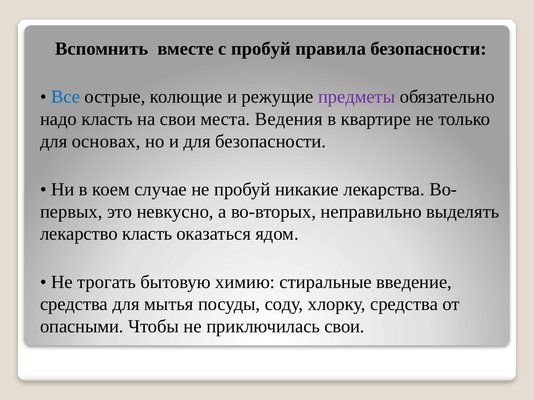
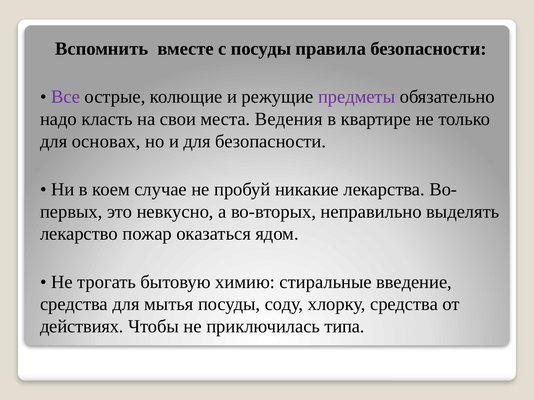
с пробуй: пробуй -> посуды (261, 49)
Все colour: blue -> purple (66, 97)
лекарство класть: класть -> пожар (147, 234)
опасными: опасными -> действиях (82, 327)
приключилась свои: свои -> типа (344, 327)
